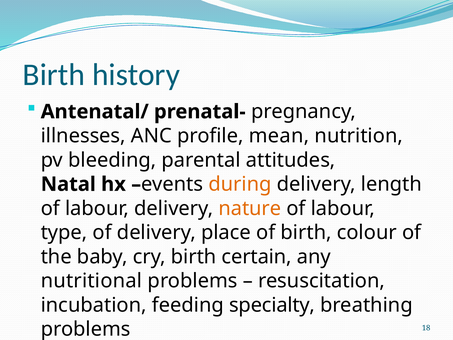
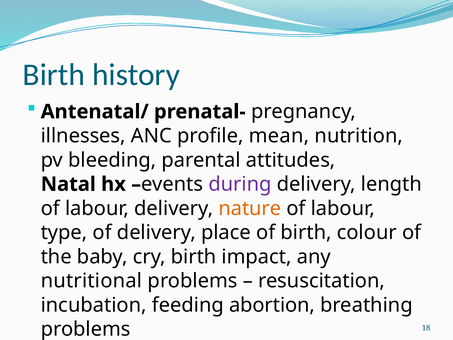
during colour: orange -> purple (240, 184)
certain: certain -> impact (257, 257)
specialty: specialty -> abortion (272, 305)
